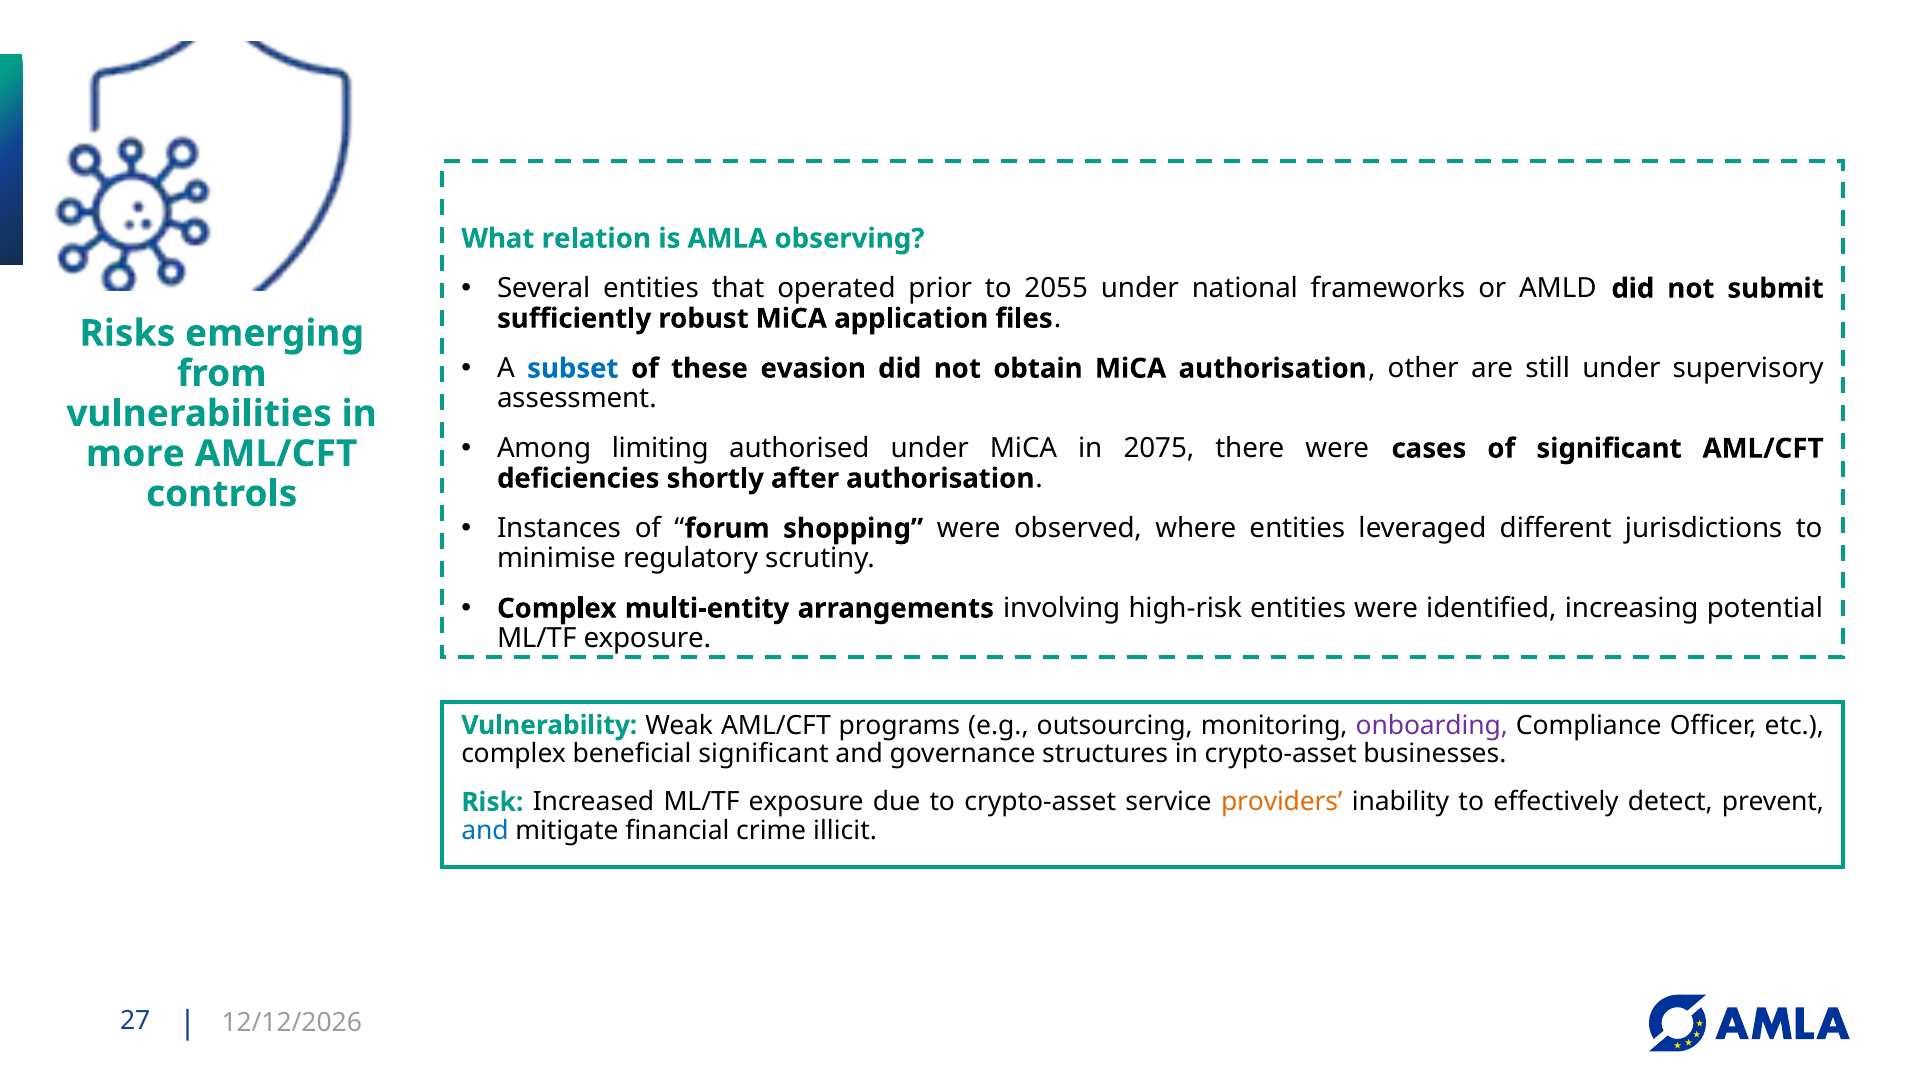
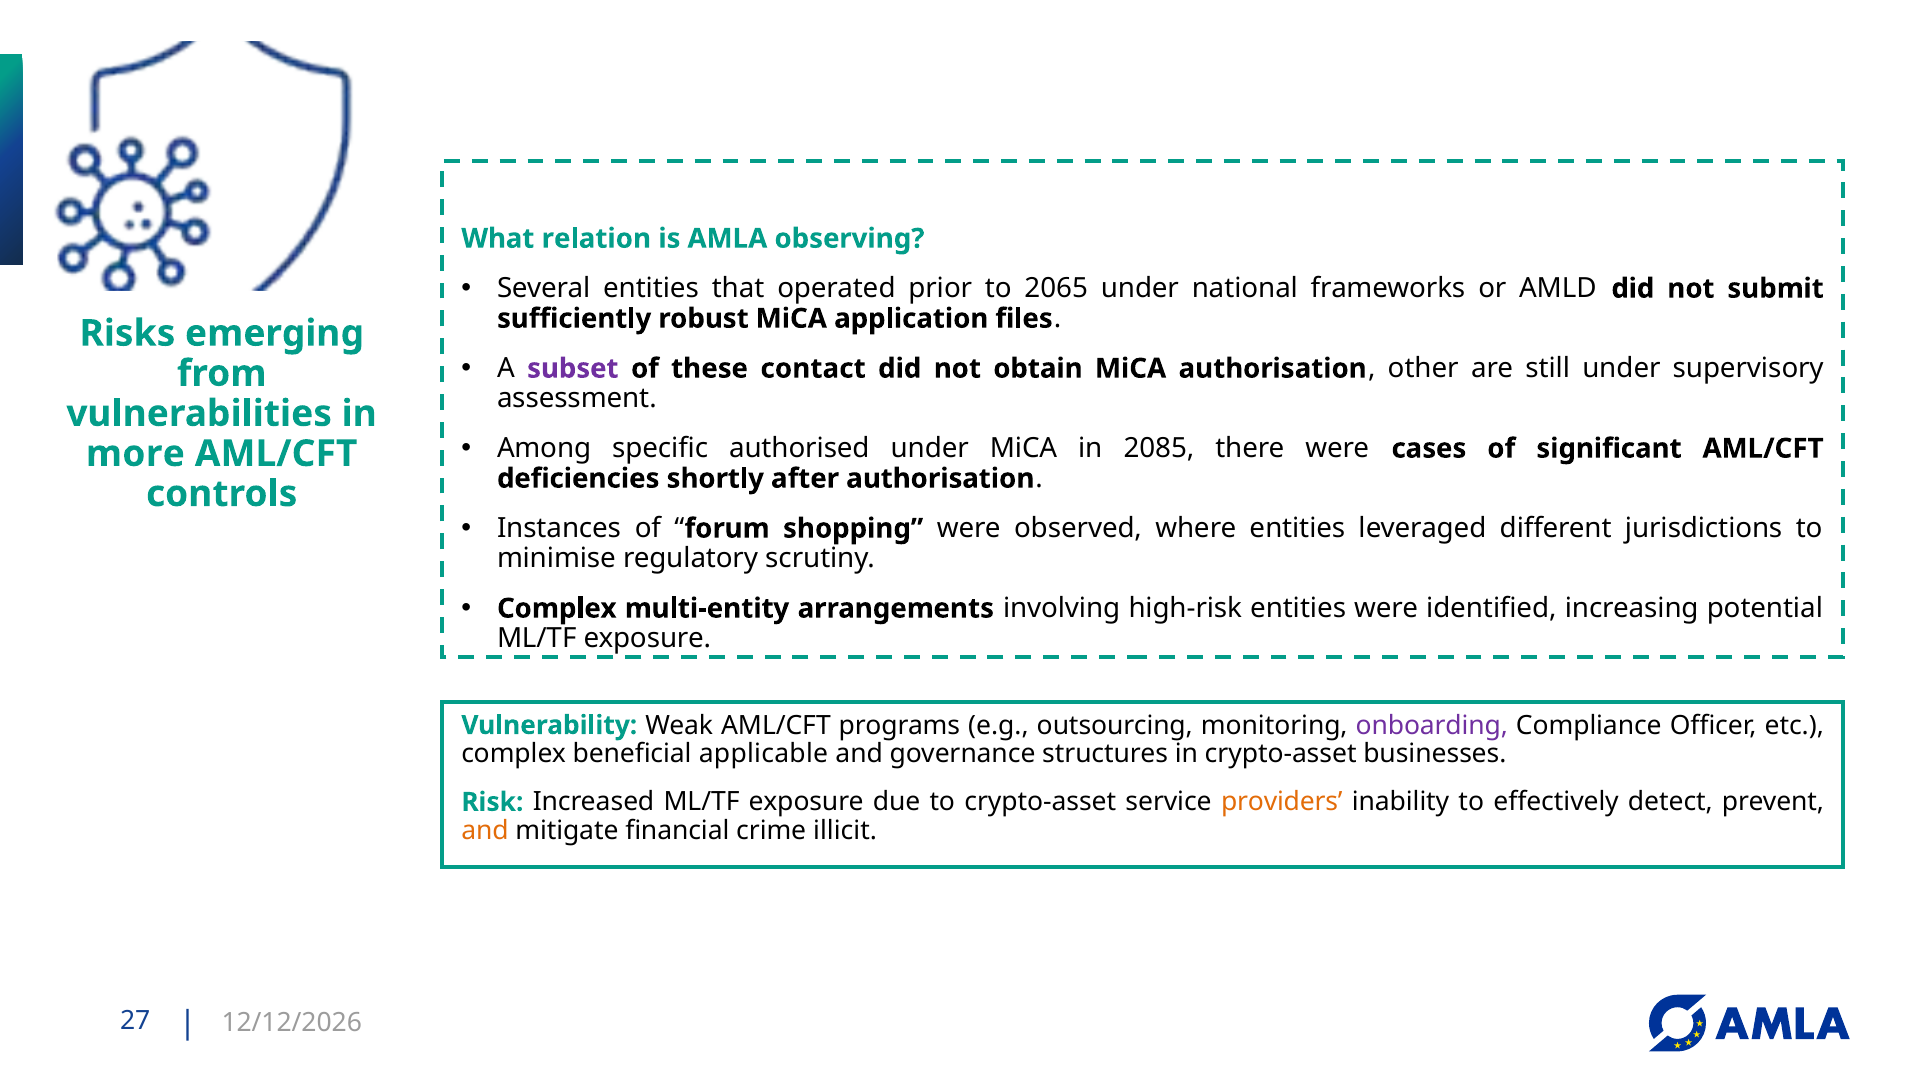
2055: 2055 -> 2065 (1056, 288)
subset colour: blue -> purple (573, 368)
evasion: evasion -> contact (813, 368)
limiting: limiting -> specific (660, 448)
2075: 2075 -> 2085 (1159, 448)
beneficial significant: significant -> applicable (763, 754)
and colour: blue -> orange (485, 830)
